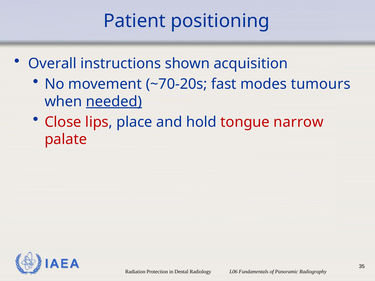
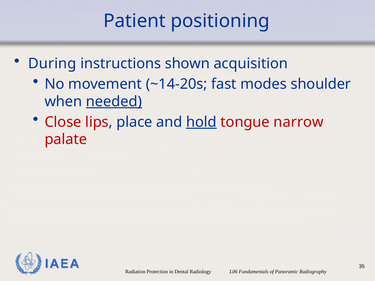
Overall: Overall -> During (52, 64)
~70-20s: ~70-20s -> ~14-20s (177, 84)
tumours: tumours -> shoulder (321, 84)
hold underline: none -> present (201, 122)
